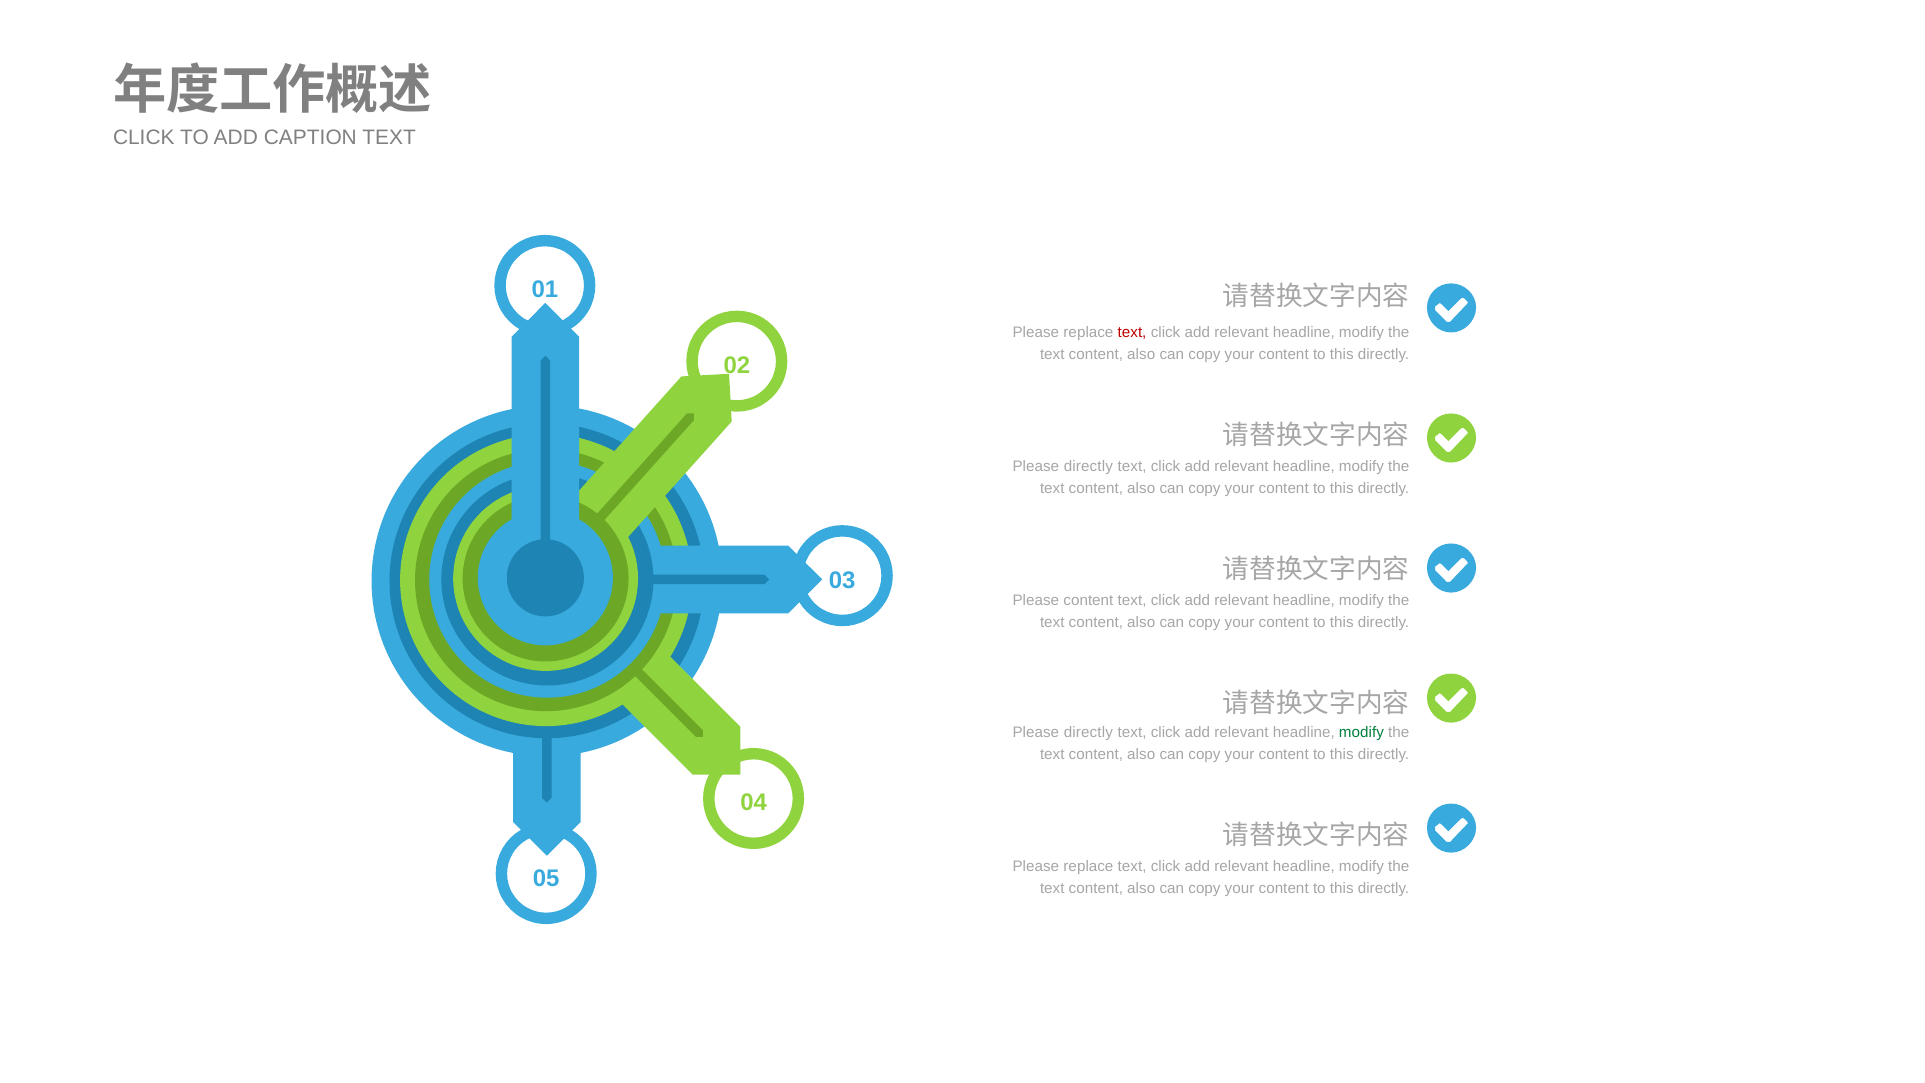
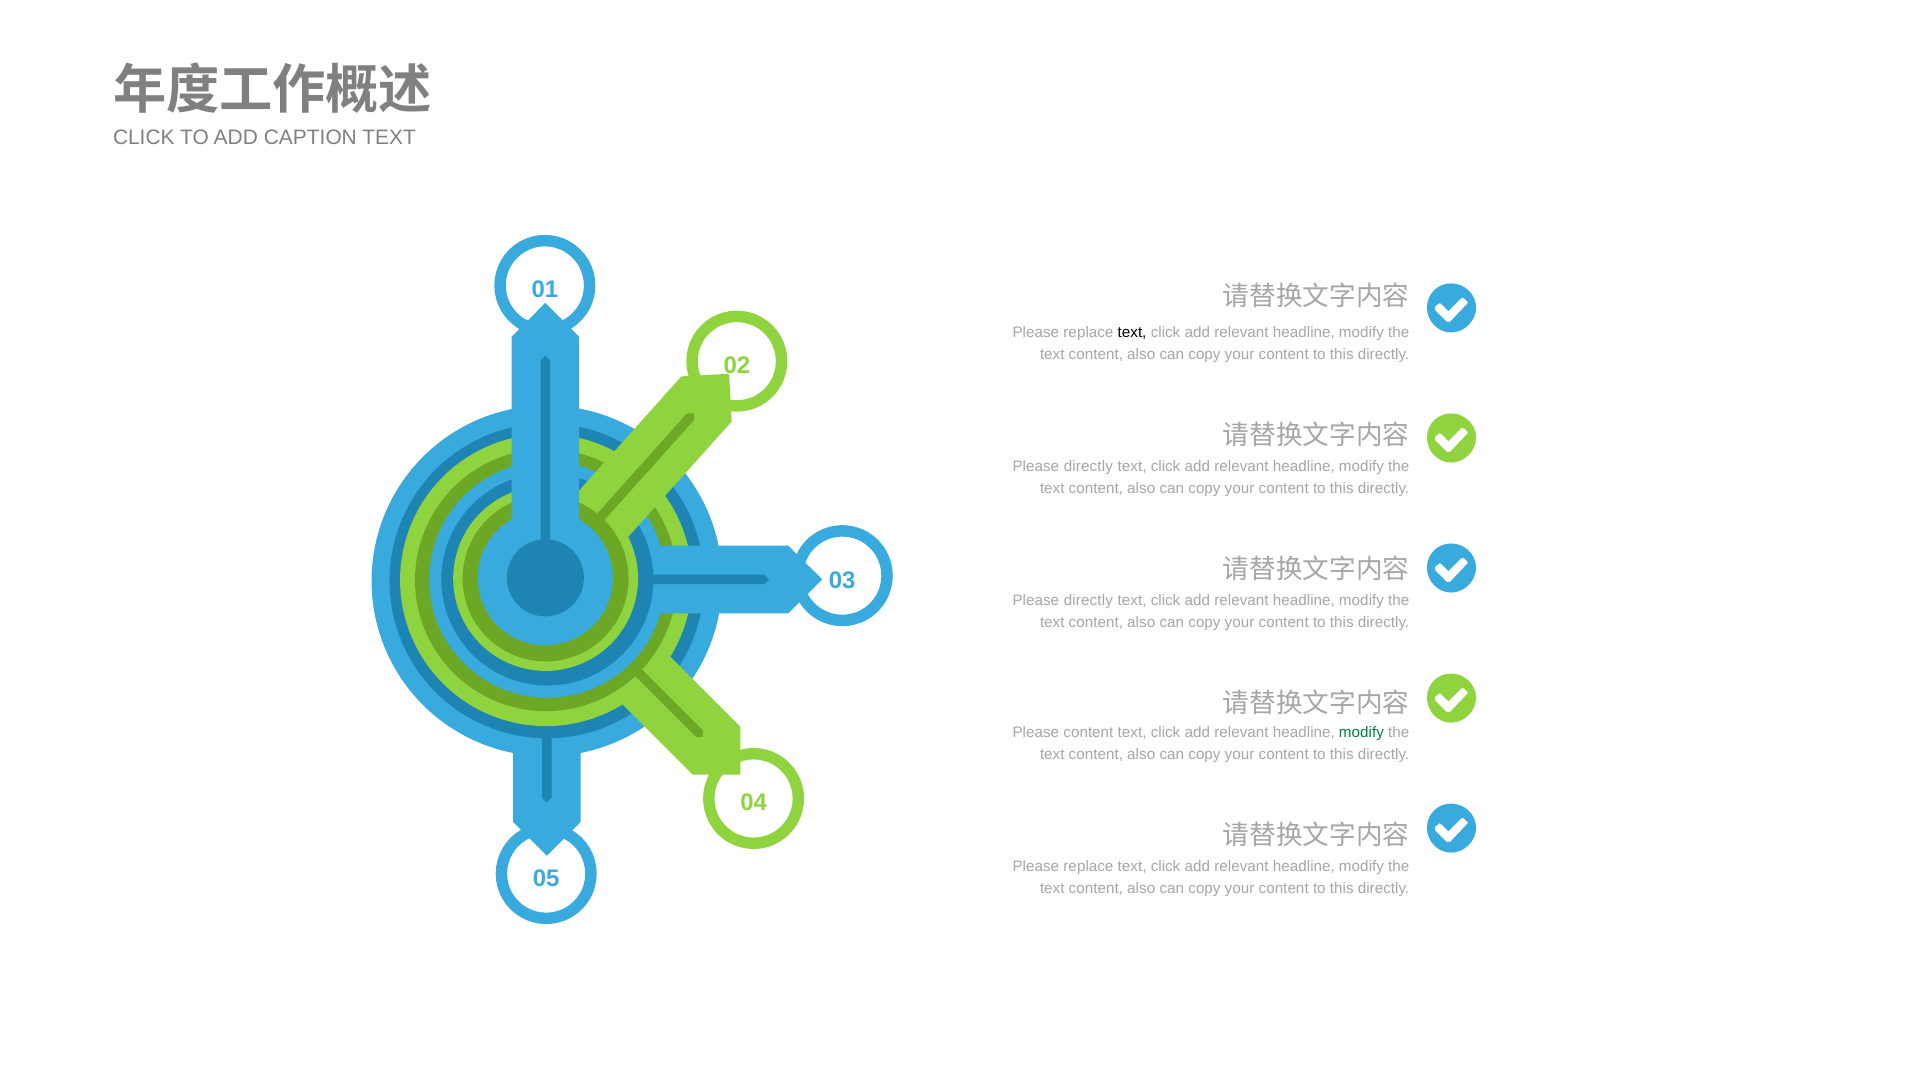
text colour: red -> black (1132, 333)
content: content -> directly (1088, 600)
directly: directly -> content (1088, 732)
